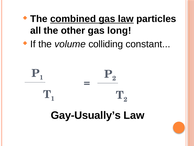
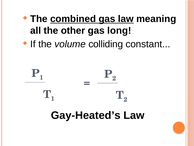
particles: particles -> meaning (156, 19)
Gay-Usually’s: Gay-Usually’s -> Gay-Heated’s (86, 115)
